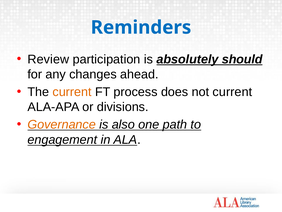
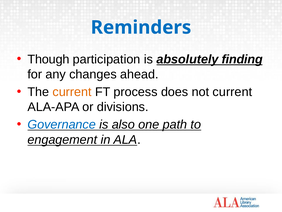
Review: Review -> Though (48, 59)
should: should -> finding (242, 59)
Governance colour: orange -> blue (62, 124)
